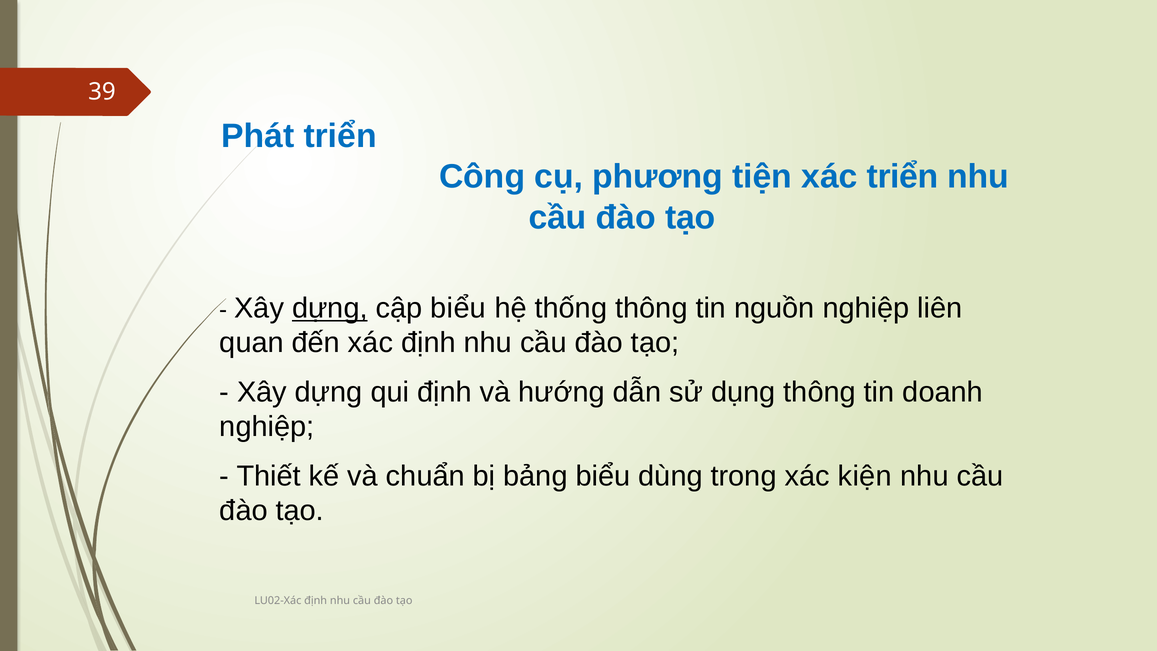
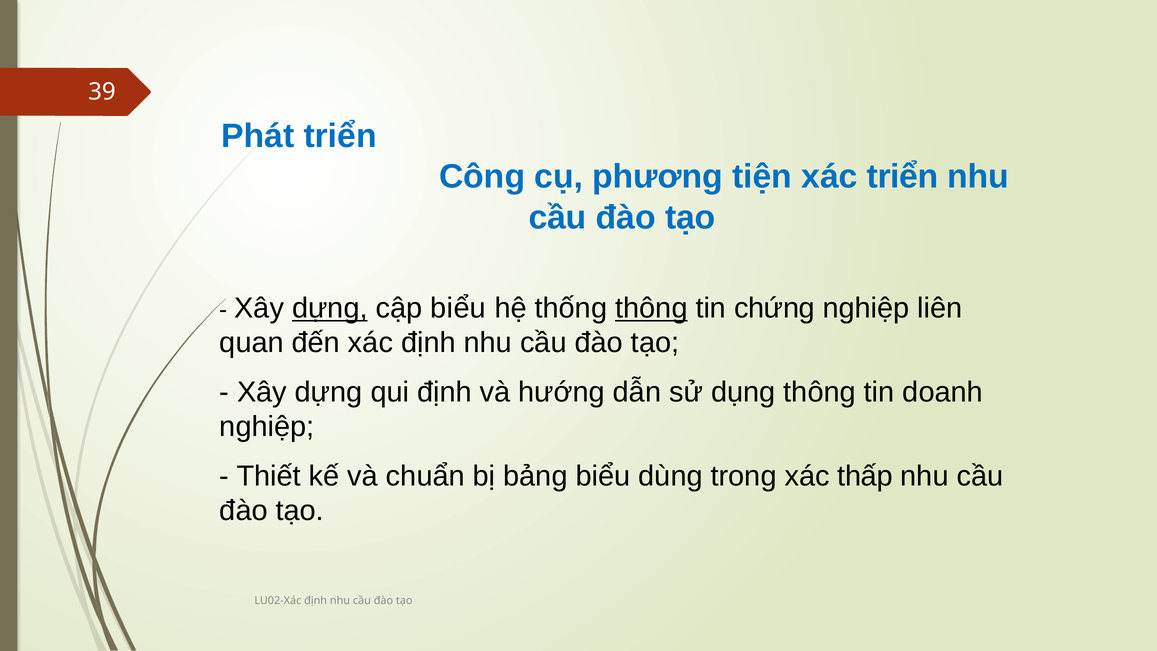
thông underline: none -> present (651, 308)
nguồn: nguồn -> chứng (774, 308)
kiện: kiện -> thấp (865, 476)
